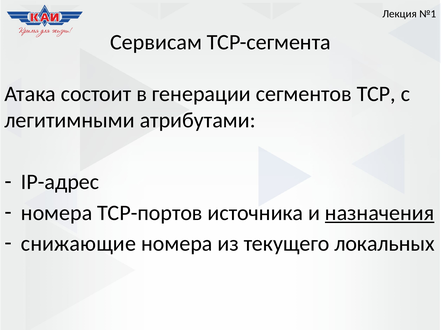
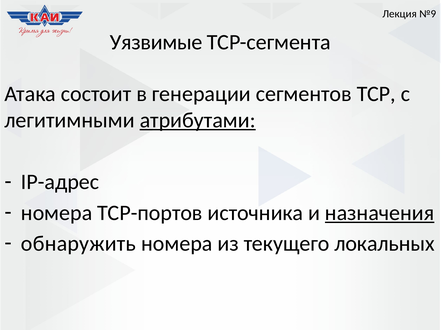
№1: №1 -> №9 (428, 14)
Сервисам: Сервисам -> Уязвимые (156, 42)
атрибутами underline: none -> present (198, 121)
снижающие: снижающие -> обнаружить (78, 244)
